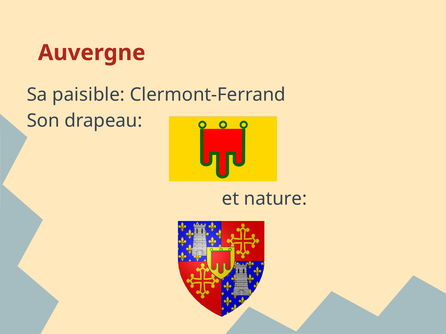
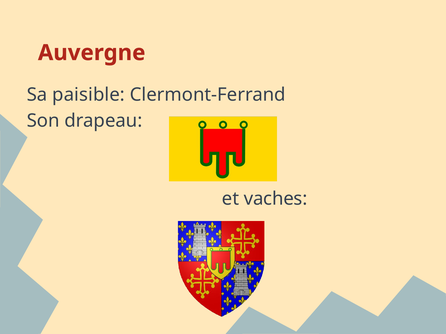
nature: nature -> vaches (276, 199)
